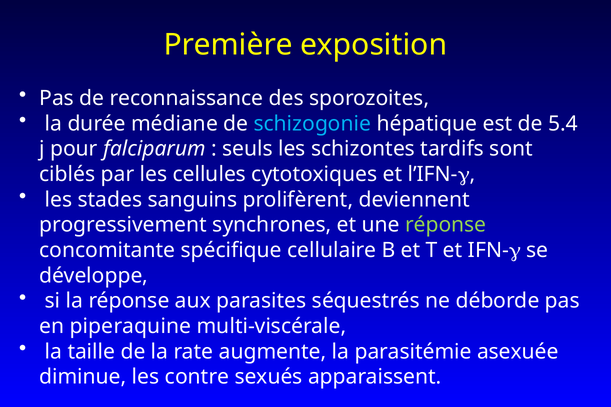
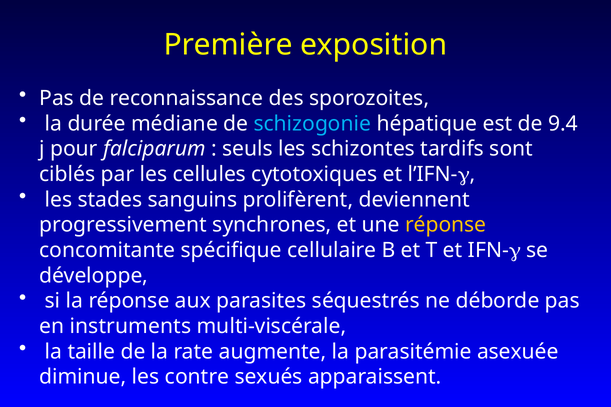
5.4: 5.4 -> 9.4 (563, 124)
réponse colour: light green -> yellow (446, 225)
piperaquine: piperaquine -> instruments (130, 327)
